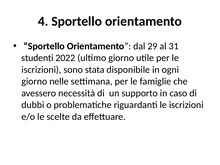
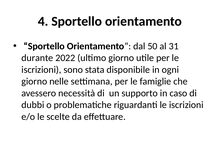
29: 29 -> 50 (152, 46)
studenti: studenti -> durante (37, 58)
